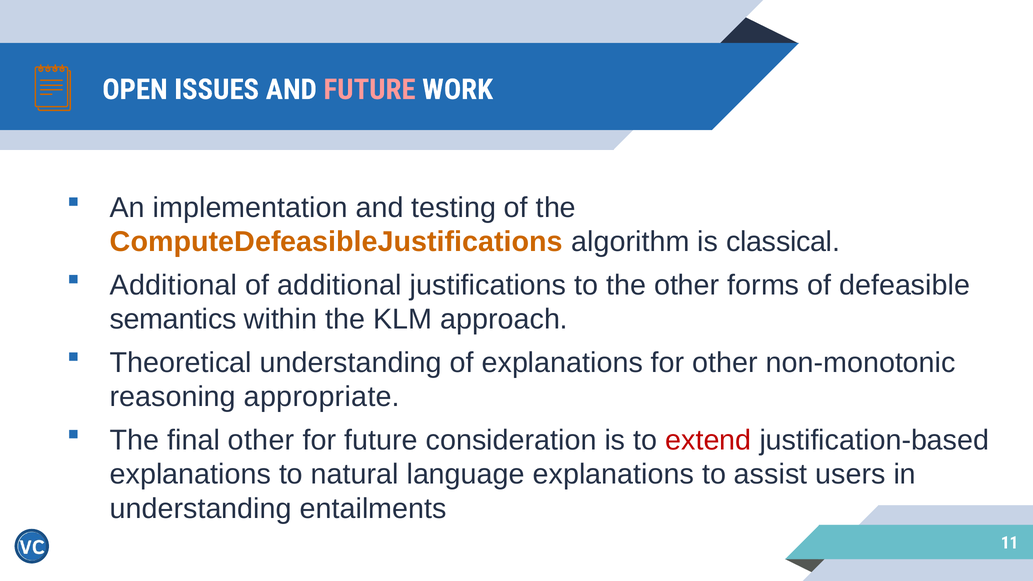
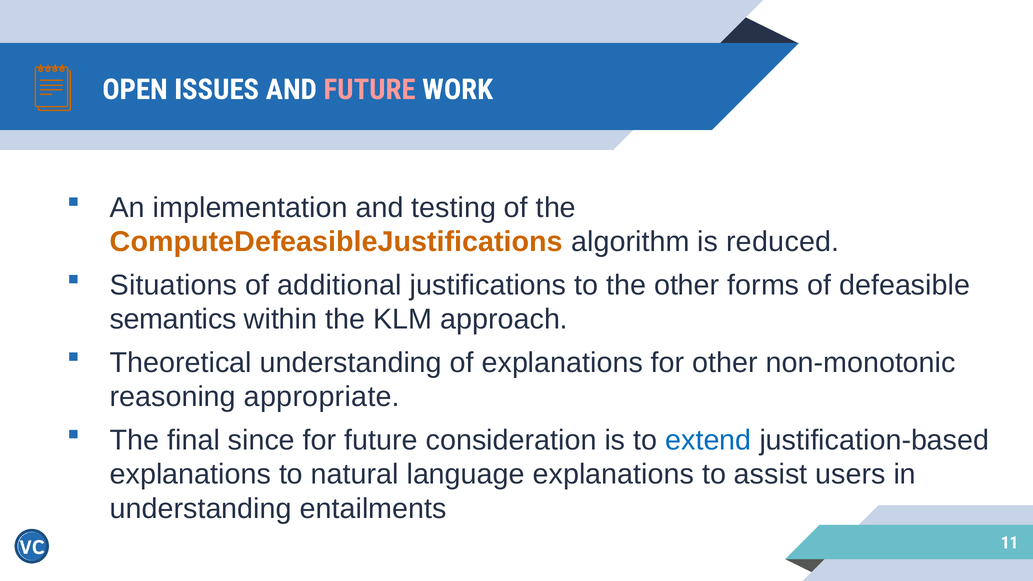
classical: classical -> reduced (783, 242)
Additional: Additional -> Situations (174, 285)
final other: other -> since (261, 440)
extend colour: red -> blue (708, 440)
